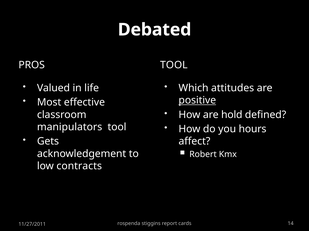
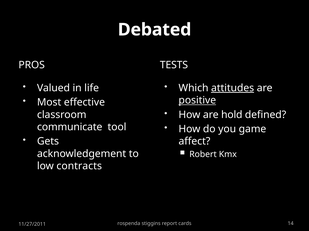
PROS TOOL: TOOL -> TESTS (174, 65)
attitudes underline: none -> present (233, 88)
manipulators: manipulators -> communicate (70, 127)
hours: hours -> game (252, 129)
